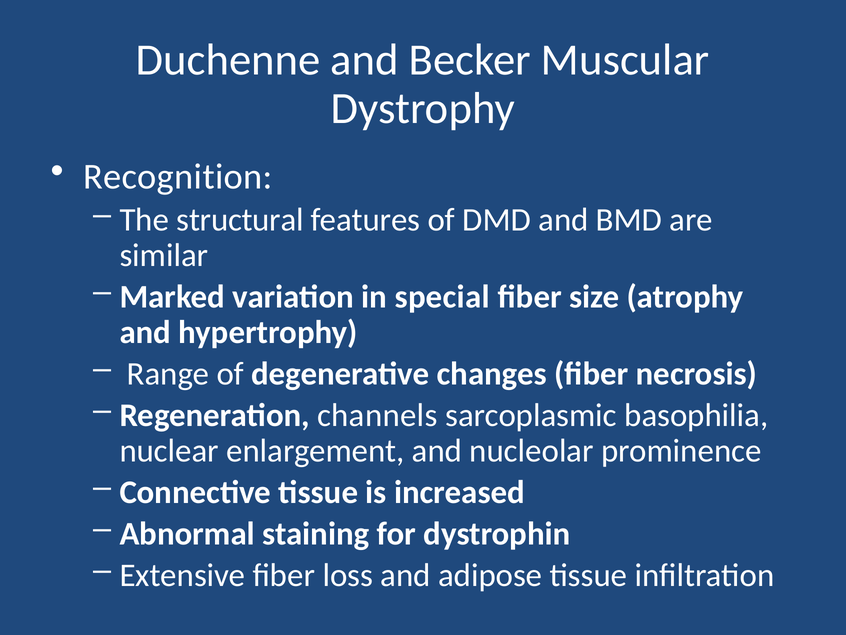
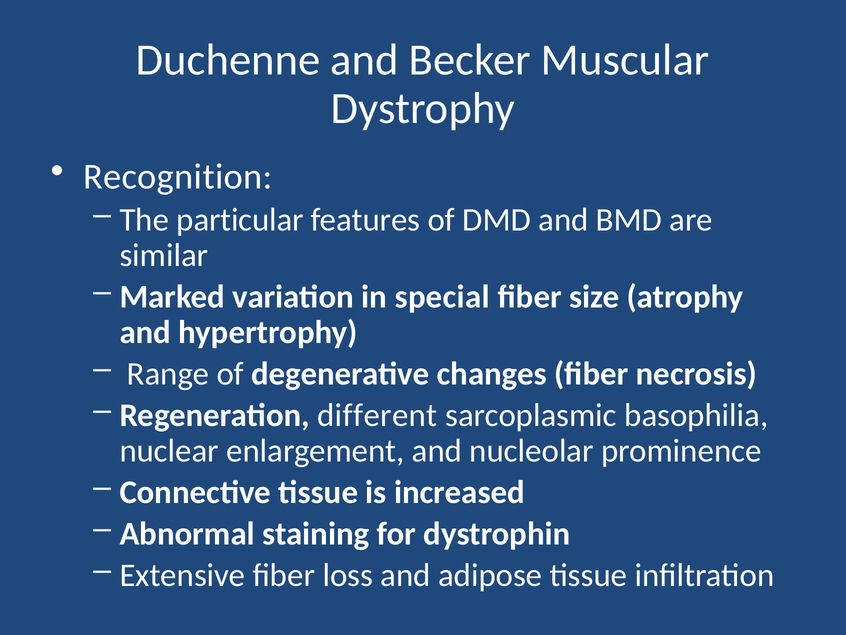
structural: structural -> particular (240, 220)
channels: channels -> different (377, 415)
